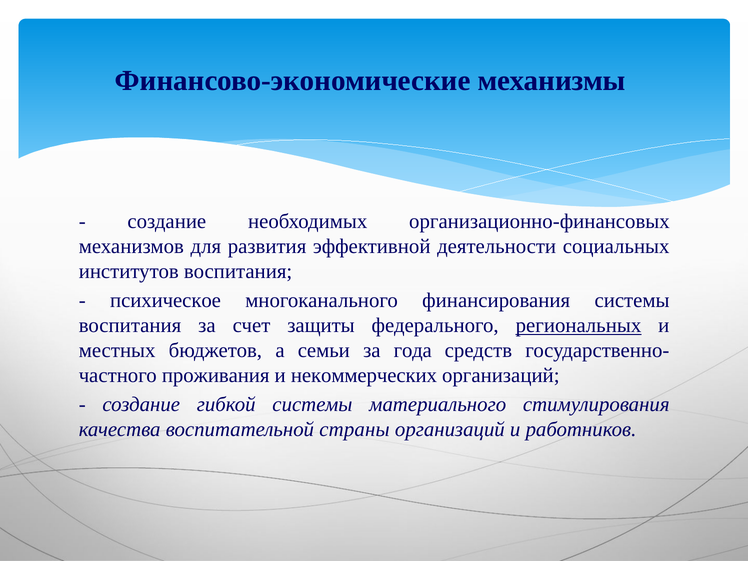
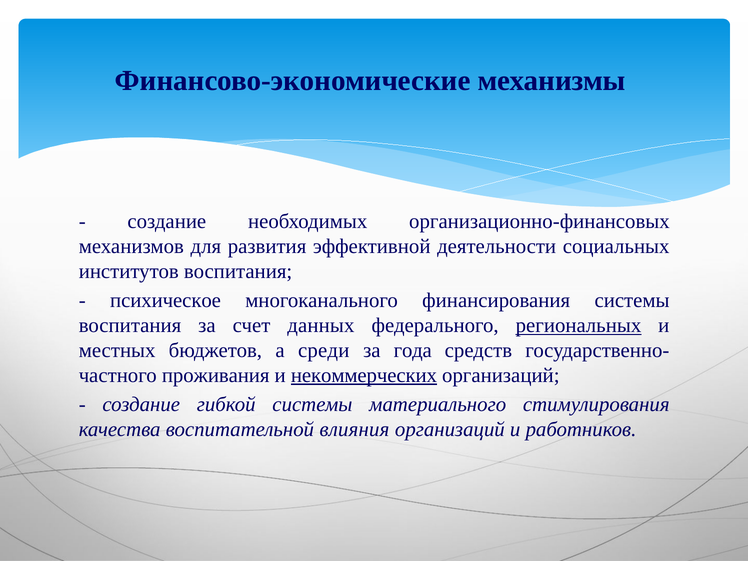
защиты: защиты -> данных (321, 325)
семьи: семьи -> среди (324, 350)
некоммерческих underline: none -> present (364, 375)
страны: страны -> влияния (354, 429)
